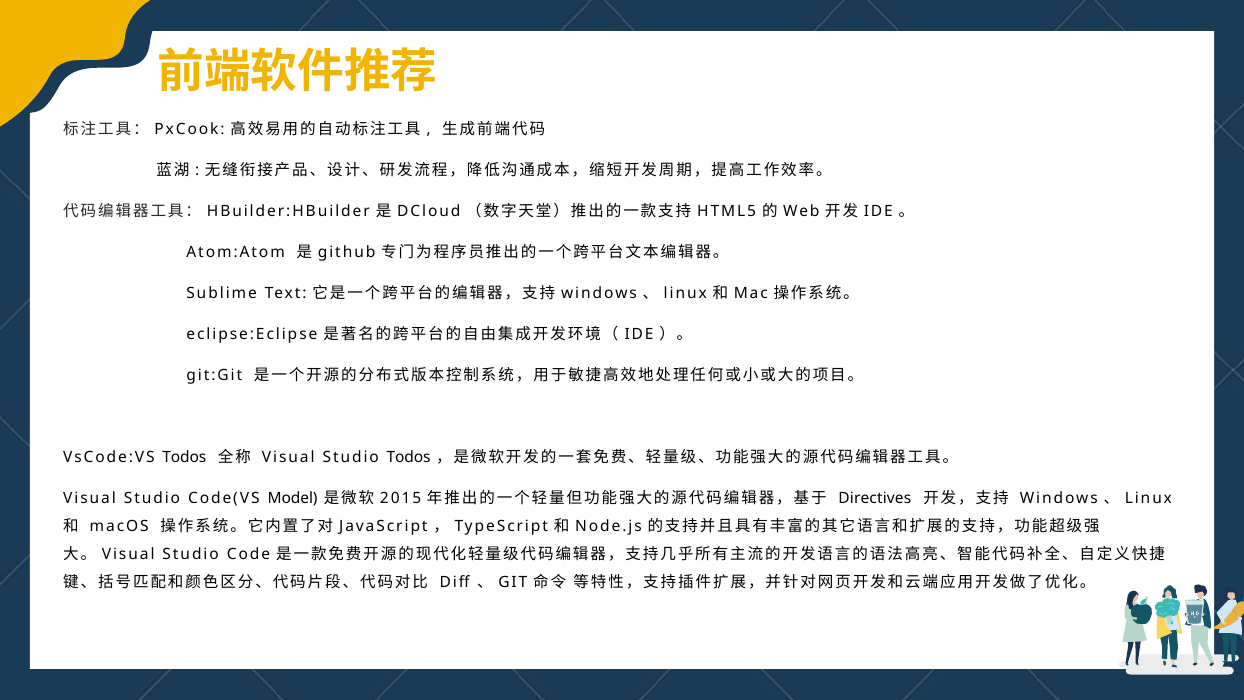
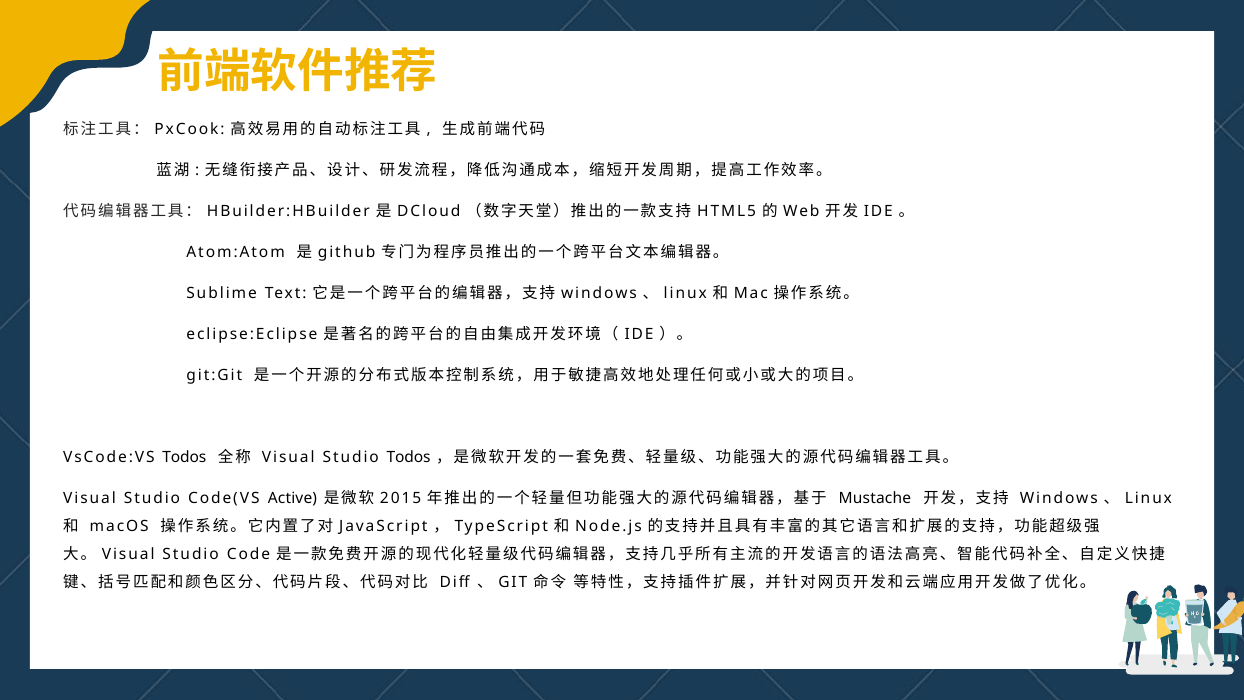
Model: Model -> Active (292, 498)
Directives: Directives -> Mustache (875, 498)
